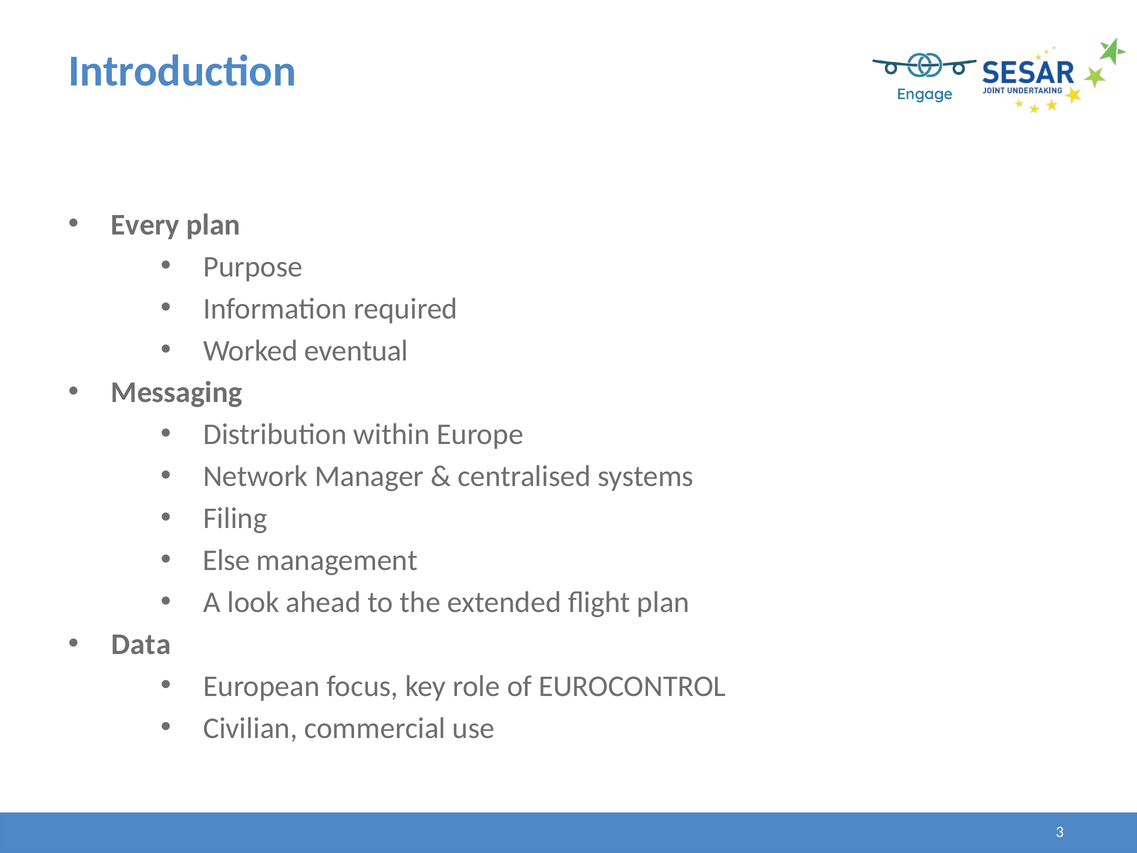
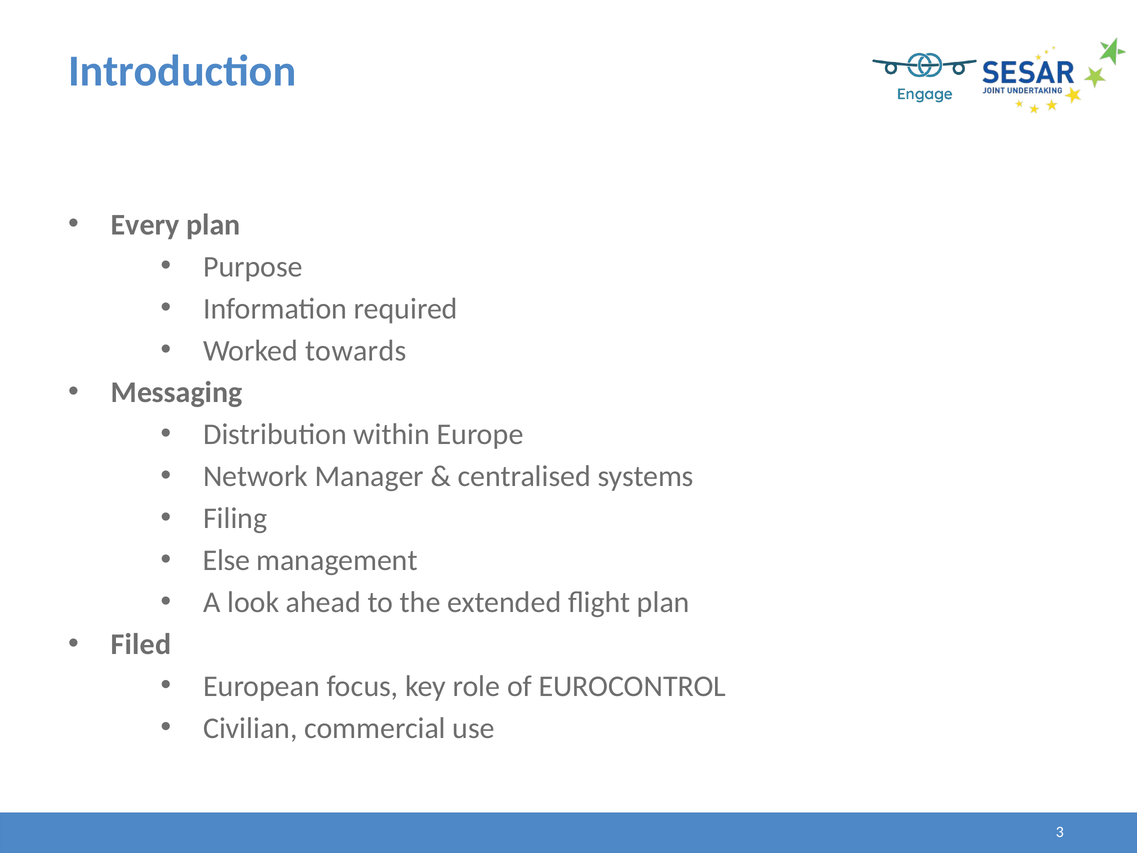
eventual: eventual -> towards (356, 351)
Data: Data -> Filed (141, 644)
